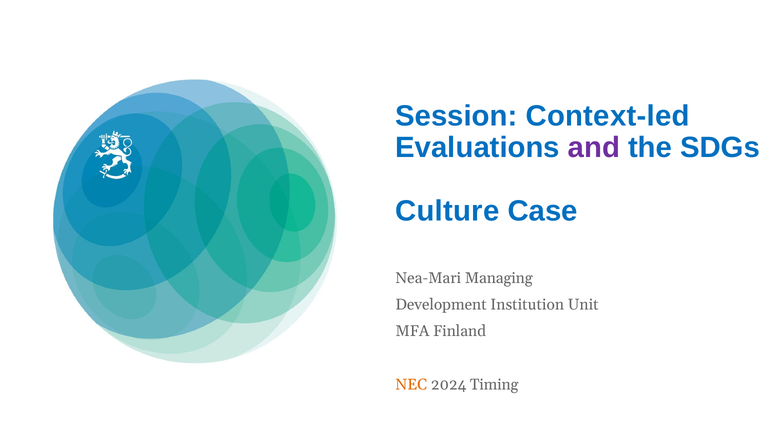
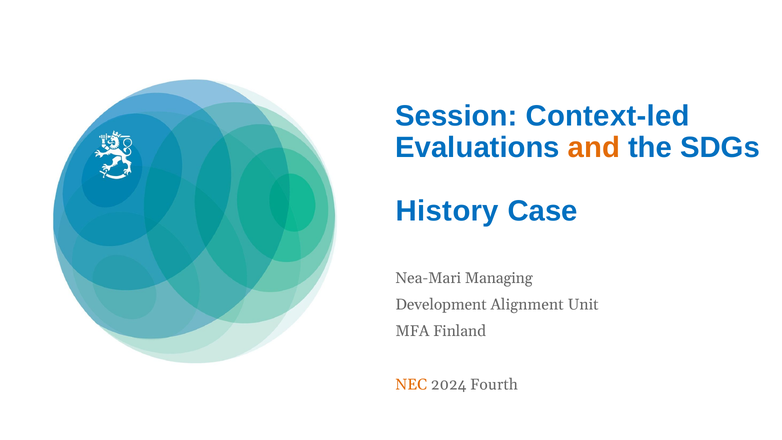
and colour: purple -> orange (594, 148)
Culture: Culture -> History (447, 211)
Institution: Institution -> Alignment (527, 305)
Timing: Timing -> Fourth (494, 385)
